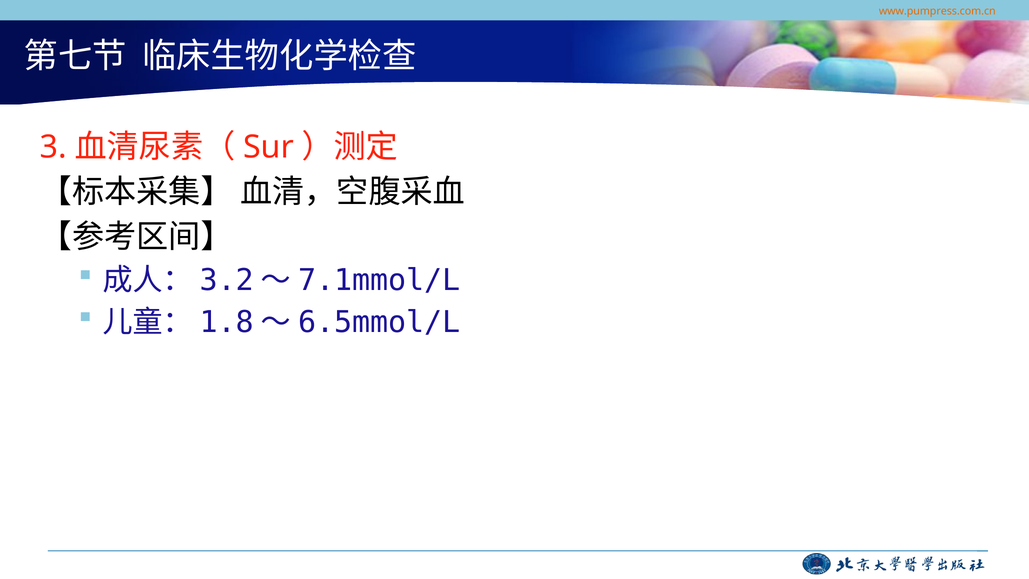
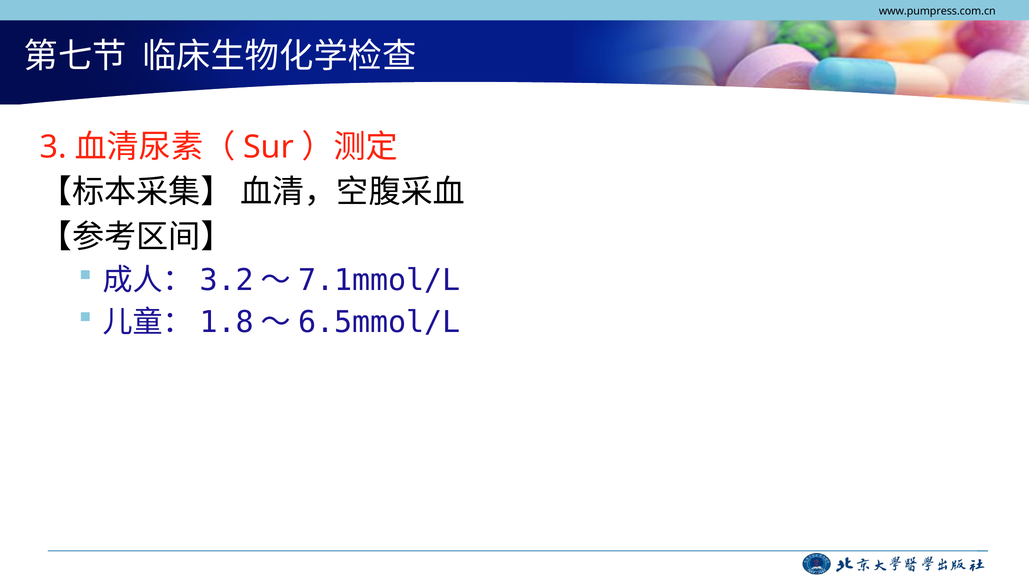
www.pumpress.com.cn colour: orange -> black (937, 11)
